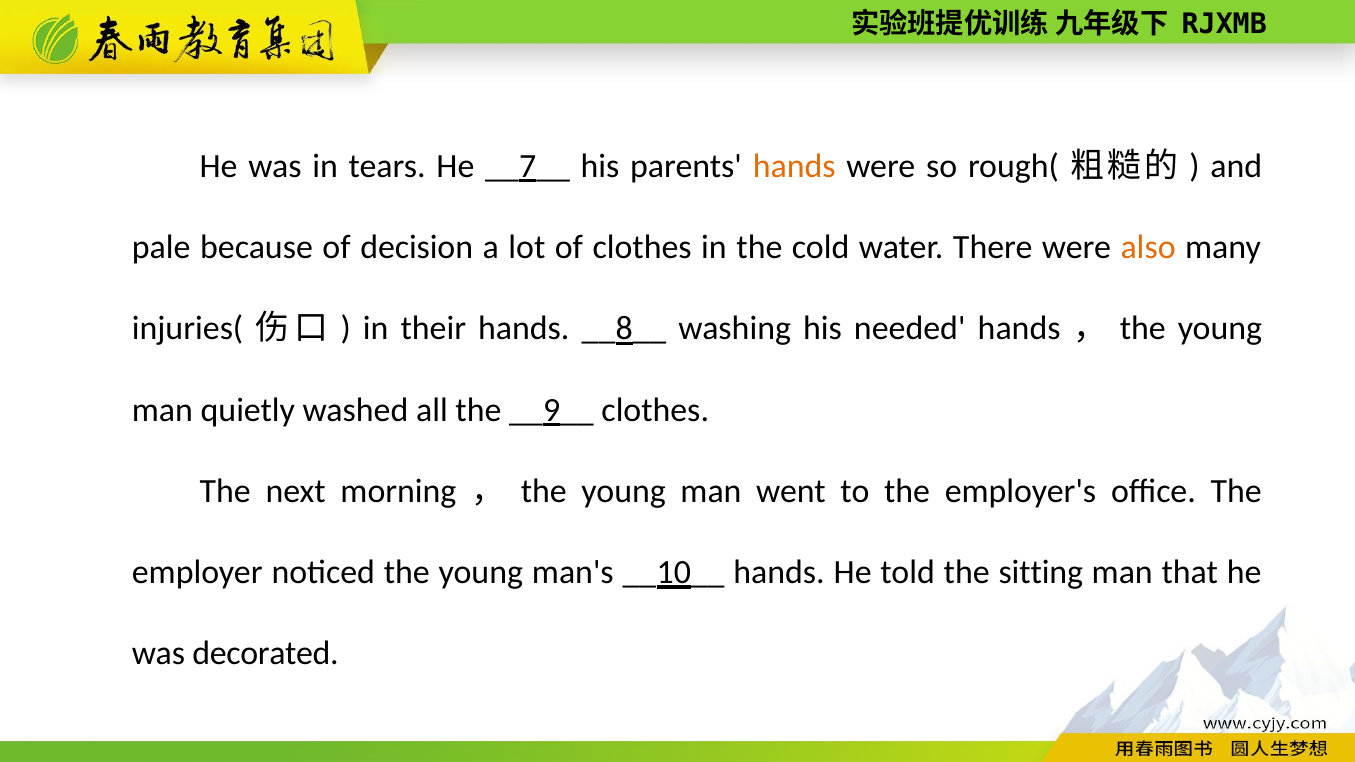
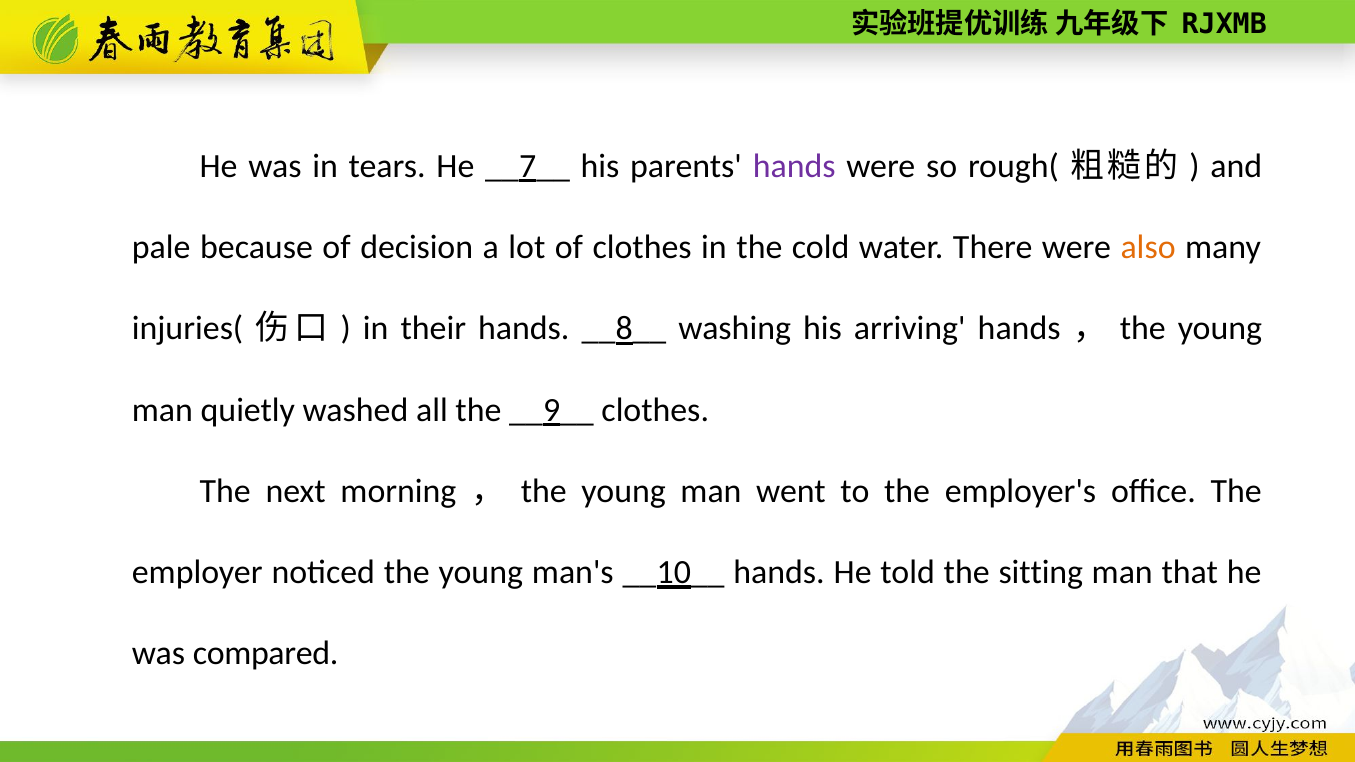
hands colour: orange -> purple (794, 166)
needed: needed -> arriving (910, 329)
decorated: decorated -> compared (266, 654)
